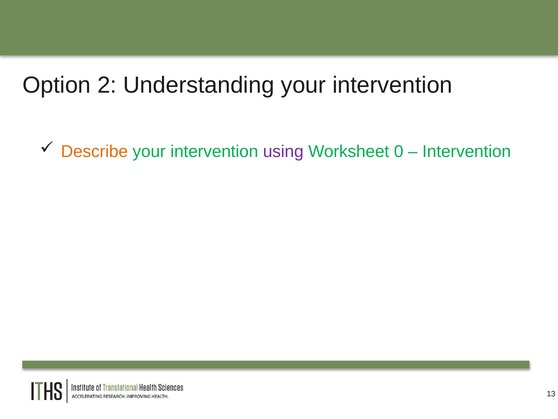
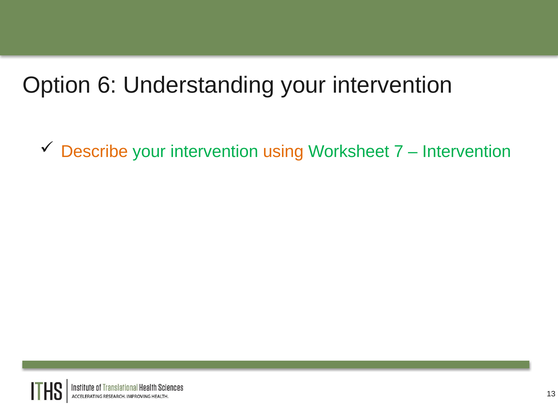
2: 2 -> 6 (107, 85)
using colour: purple -> orange (283, 152)
0: 0 -> 7 (399, 152)
